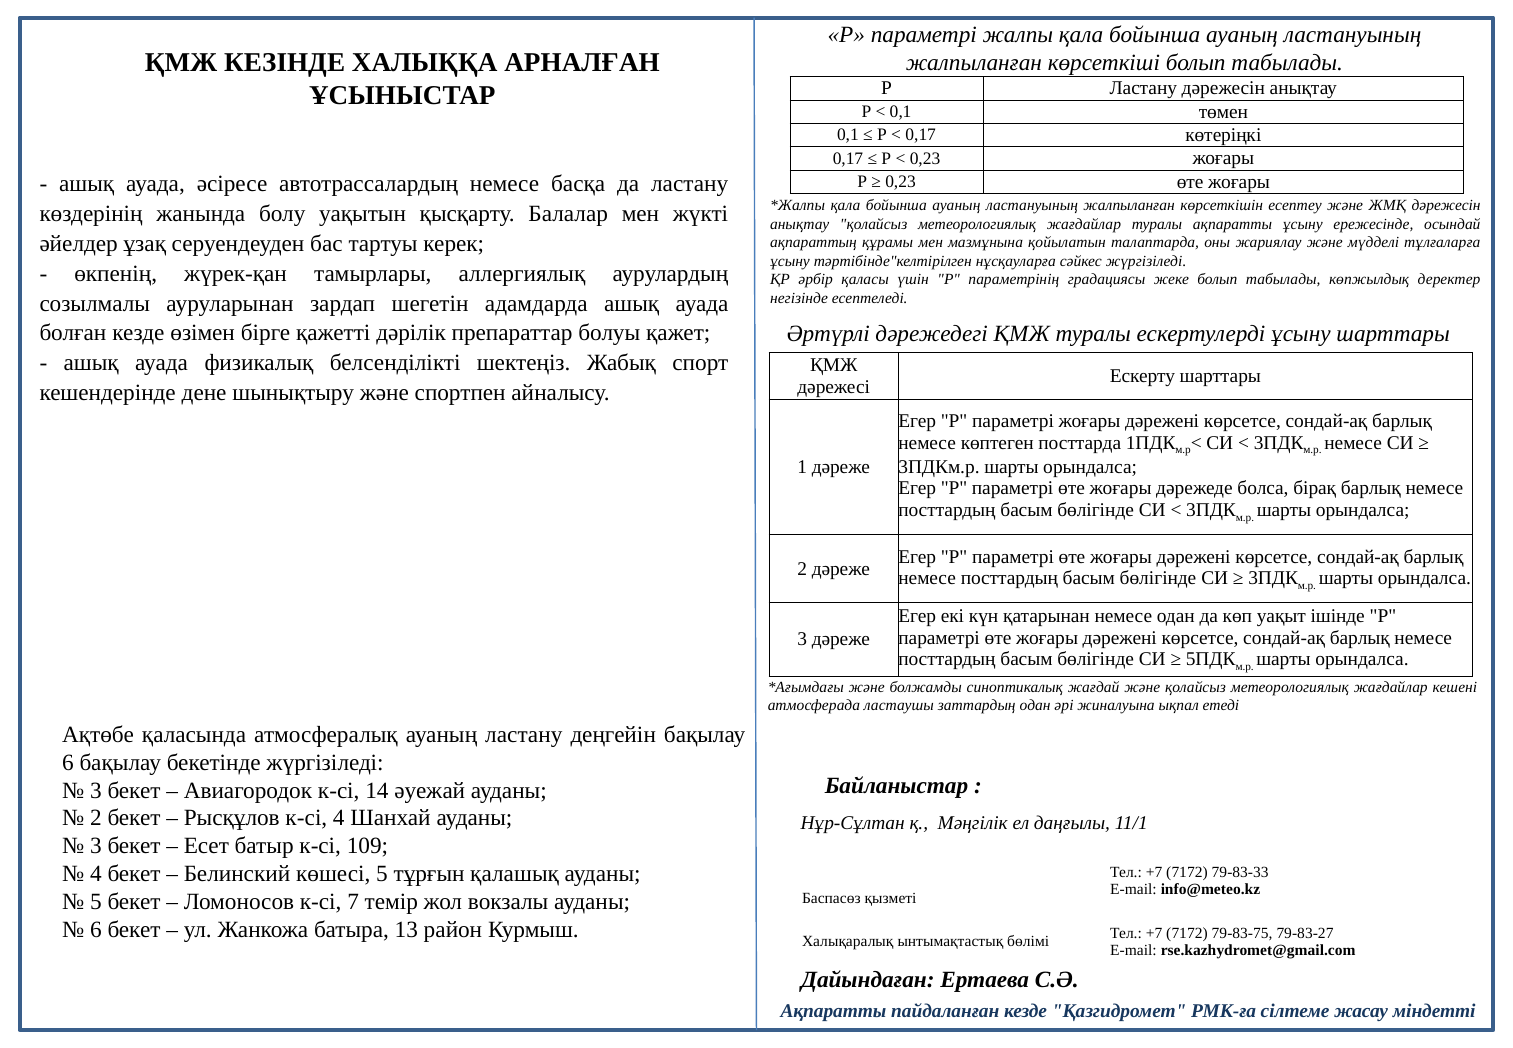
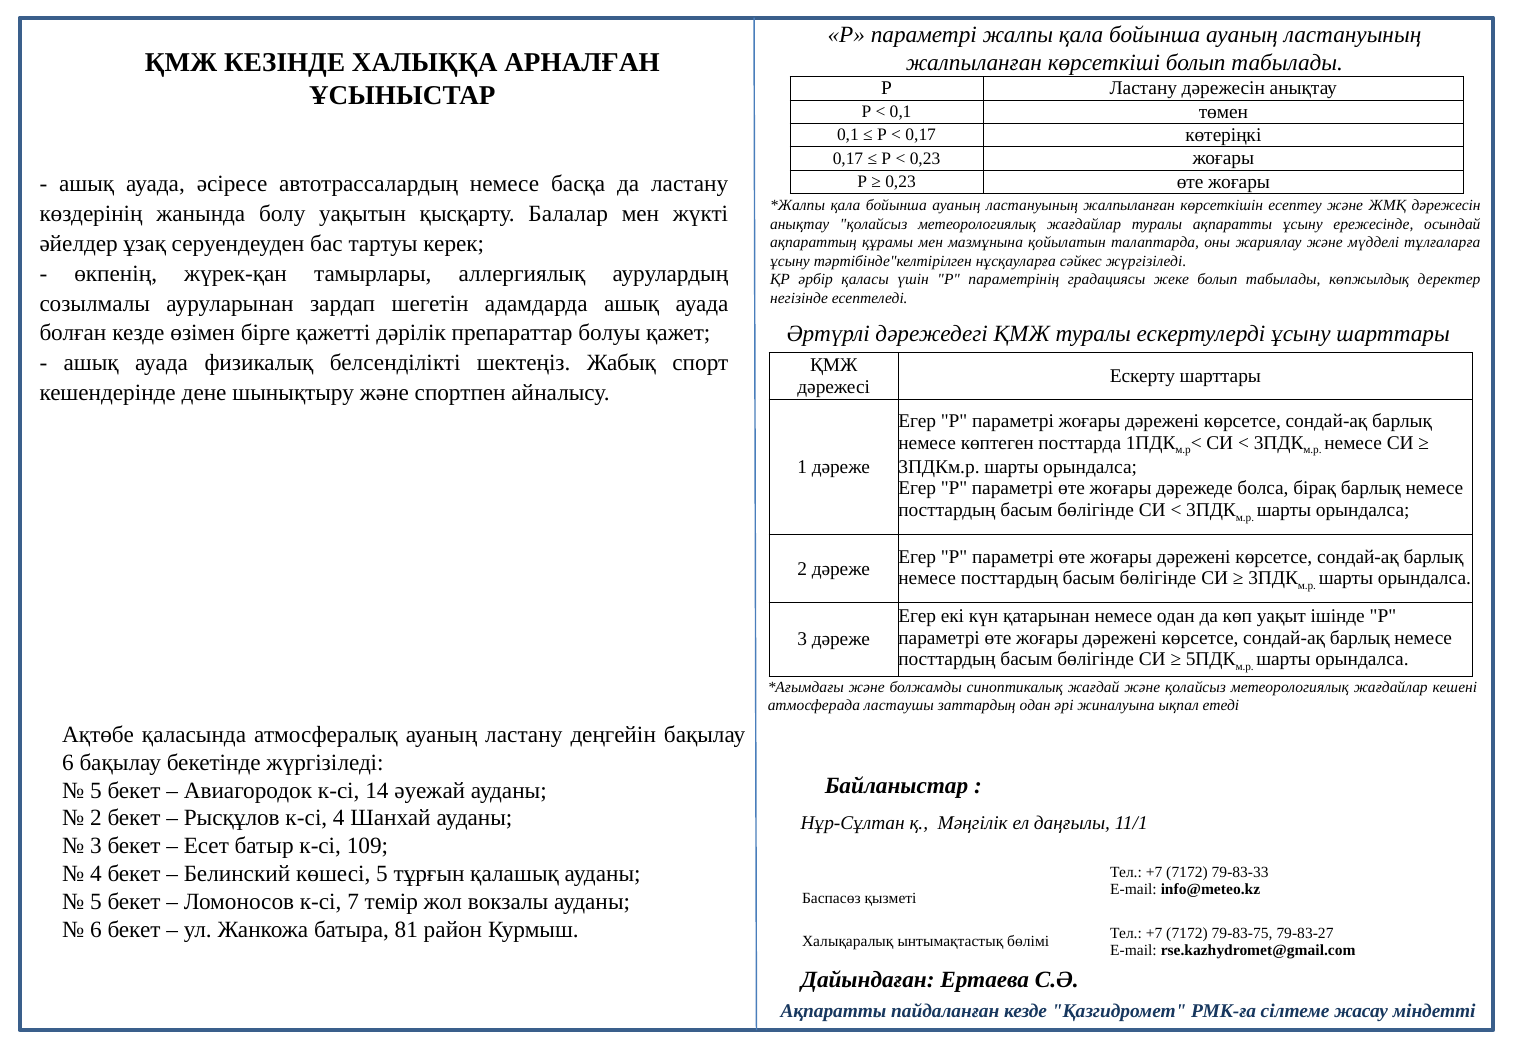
3: 3 -> 5 (96, 790)
13: 13 -> 81 (406, 930)
